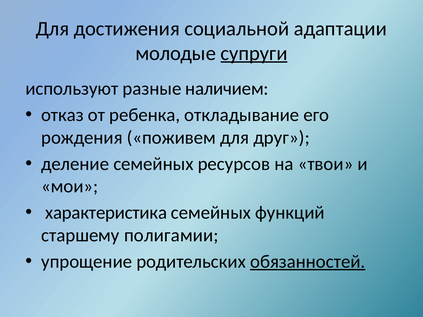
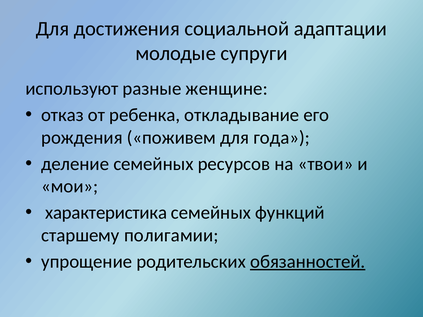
супруги underline: present -> none (254, 53)
наличием: наличием -> женщине (227, 89)
друг: друг -> года (282, 138)
